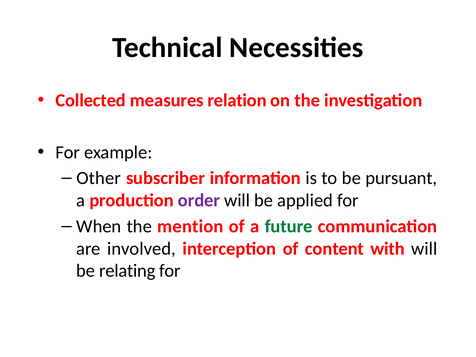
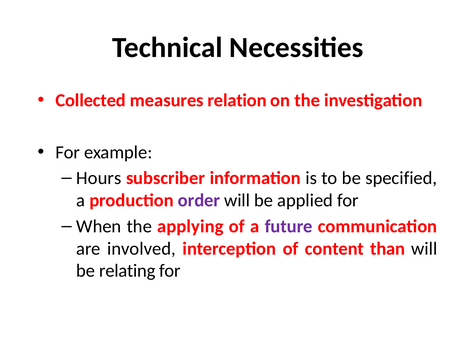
Other: Other -> Hours (99, 178)
pursuant: pursuant -> specified (401, 178)
mention: mention -> applying (190, 226)
future colour: green -> purple (289, 226)
with: with -> than (388, 249)
